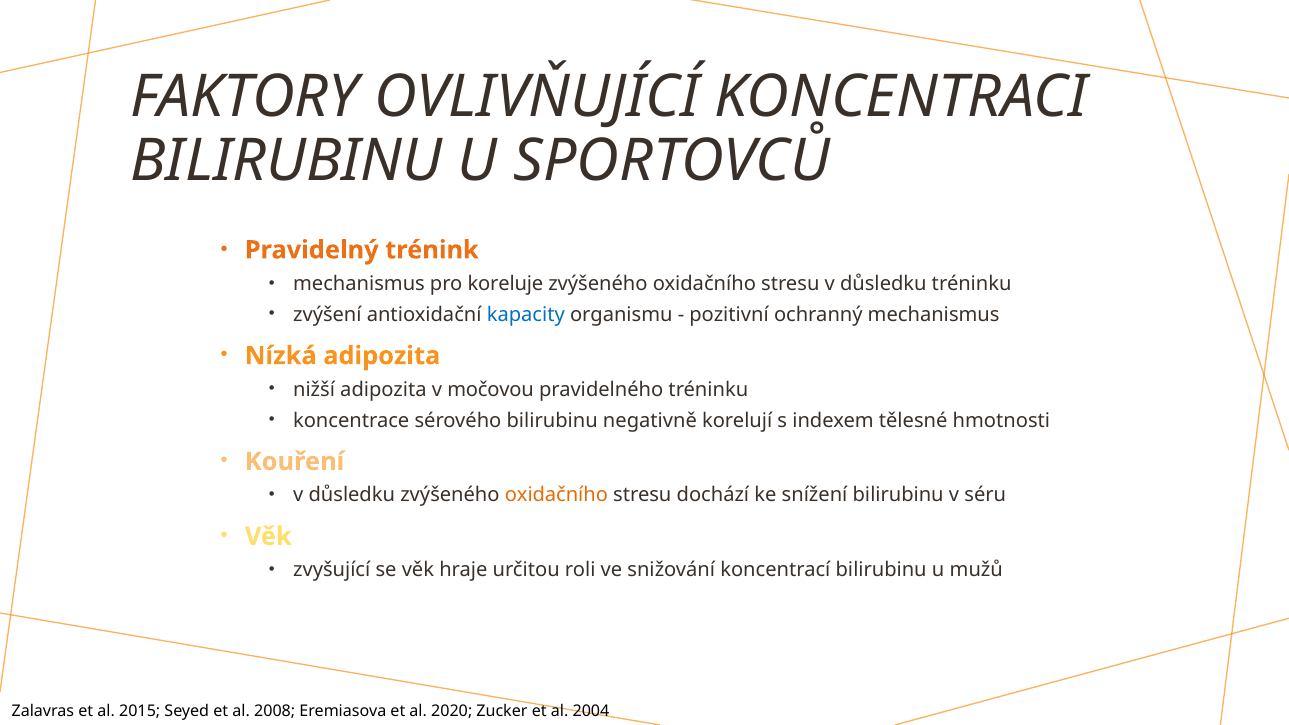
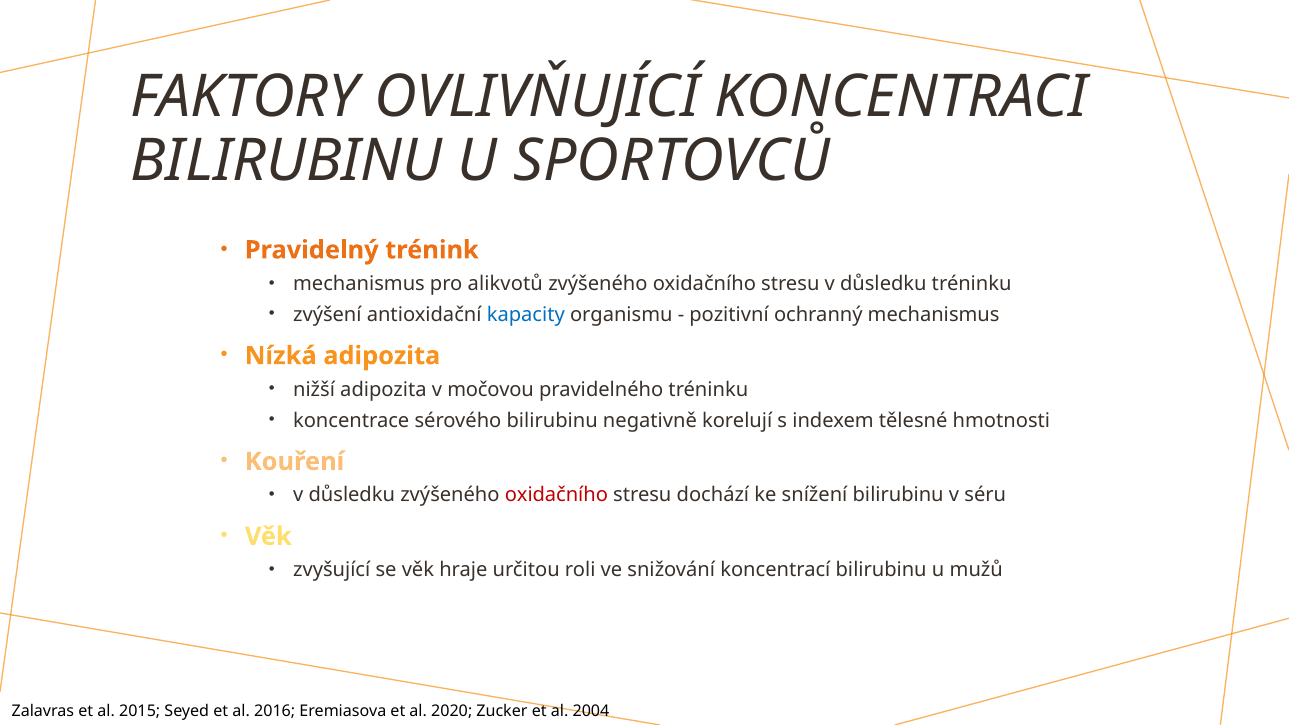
koreluje: koreluje -> alikvotů (505, 284)
oxidačního colour: orange -> red (556, 495)
2008: 2008 -> 2016 (275, 711)
